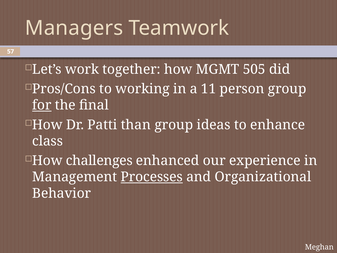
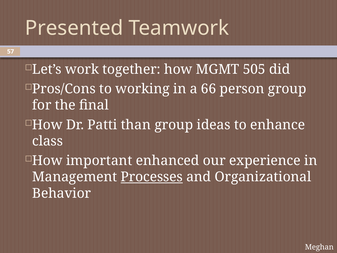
Managers: Managers -> Presented (74, 28)
11: 11 -> 66 (209, 89)
for underline: present -> none (42, 105)
challenges: challenges -> important (99, 161)
